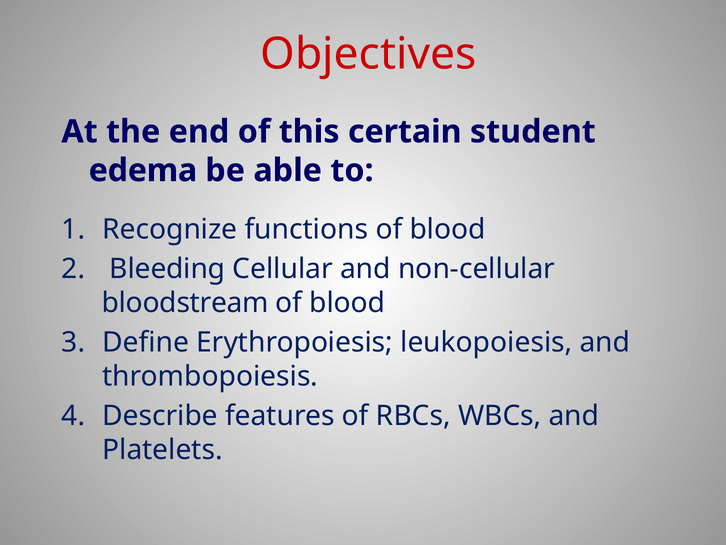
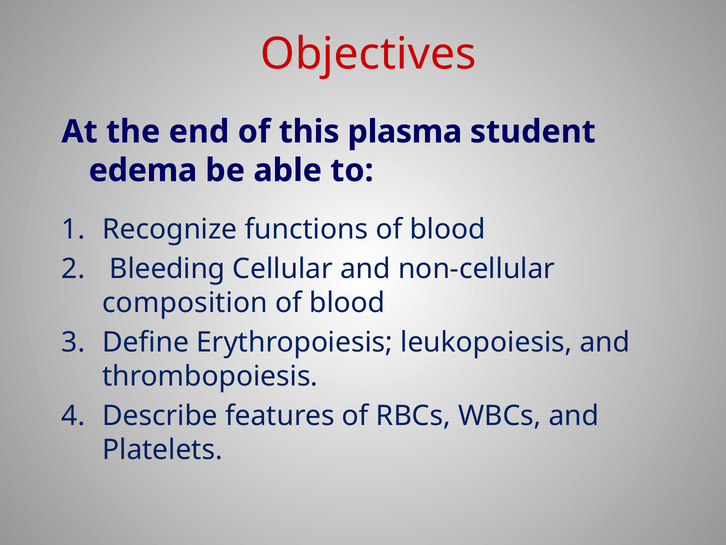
certain: certain -> plasma (405, 132)
bloodstream: bloodstream -> composition (185, 302)
